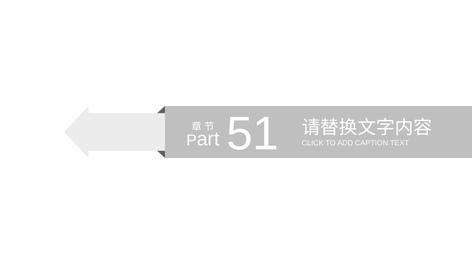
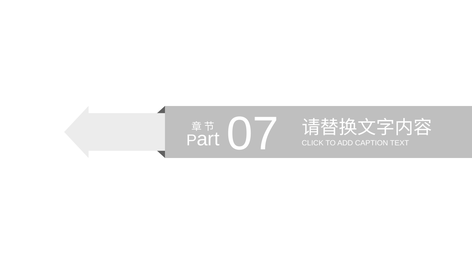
51: 51 -> 07 (253, 134)
